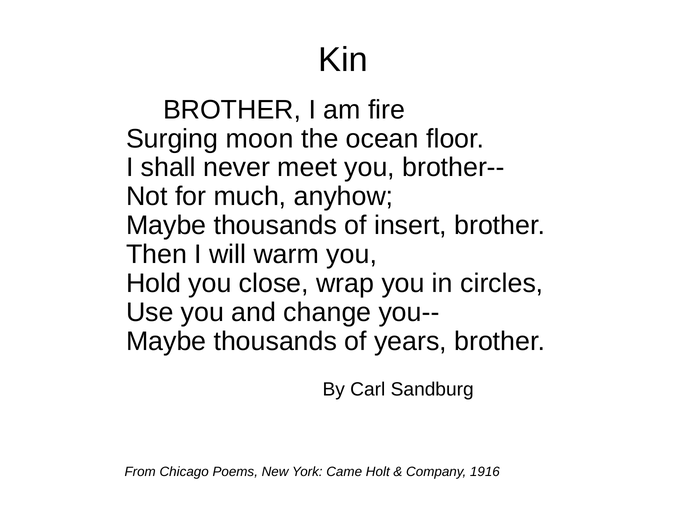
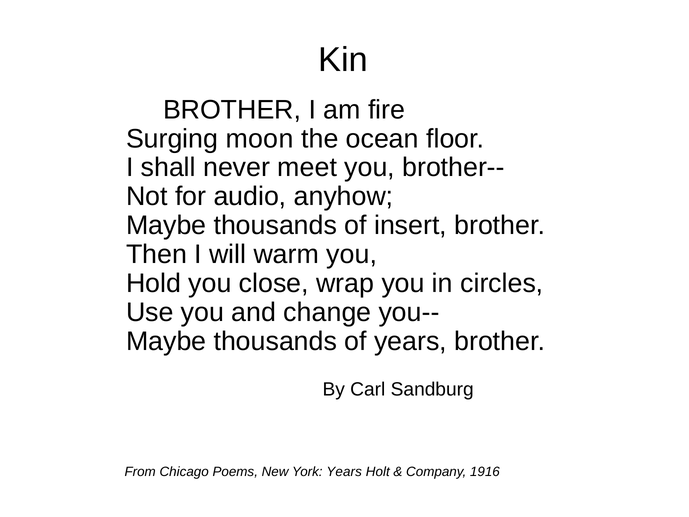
much: much -> audio (250, 196)
York Came: Came -> Years (344, 472)
